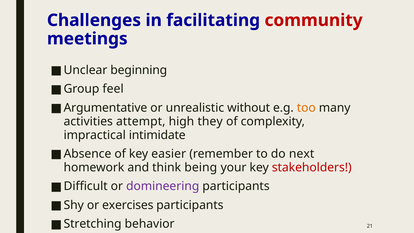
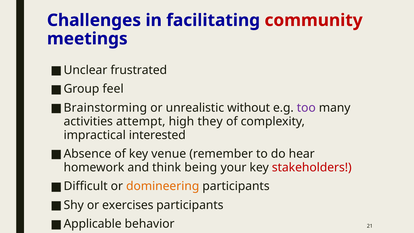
beginning: beginning -> frustrated (139, 70)
Argumentative: Argumentative -> Brainstorming (105, 108)
too colour: orange -> purple (306, 108)
intimidate: intimidate -> interested (157, 135)
easier: easier -> venue (169, 154)
next: next -> hear (302, 154)
domineering colour: purple -> orange (163, 186)
Stretching: Stretching -> Applicable (93, 224)
